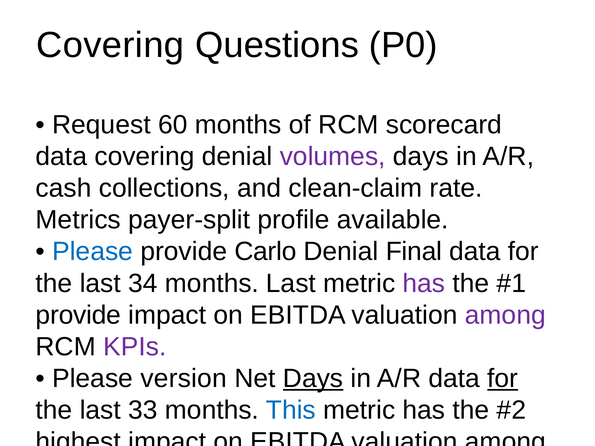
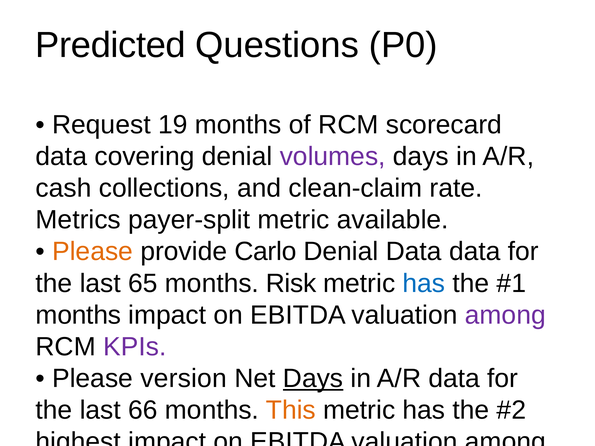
Covering: Covering -> Predicted (111, 45)
60: 60 -> 19 (173, 125)
payer-split profile: profile -> metric (293, 220)
Please colour: blue -> orange (93, 252)
Denial Final: Final -> Data (414, 252)
34: 34 -> 65 (143, 283)
months Last: Last -> Risk (291, 283)
has colour: purple -> blue (424, 283)
provide: provide -> months (78, 315)
for underline: present -> none (503, 379)
33: 33 -> 66 (143, 410)
This colour: blue -> orange (291, 410)
